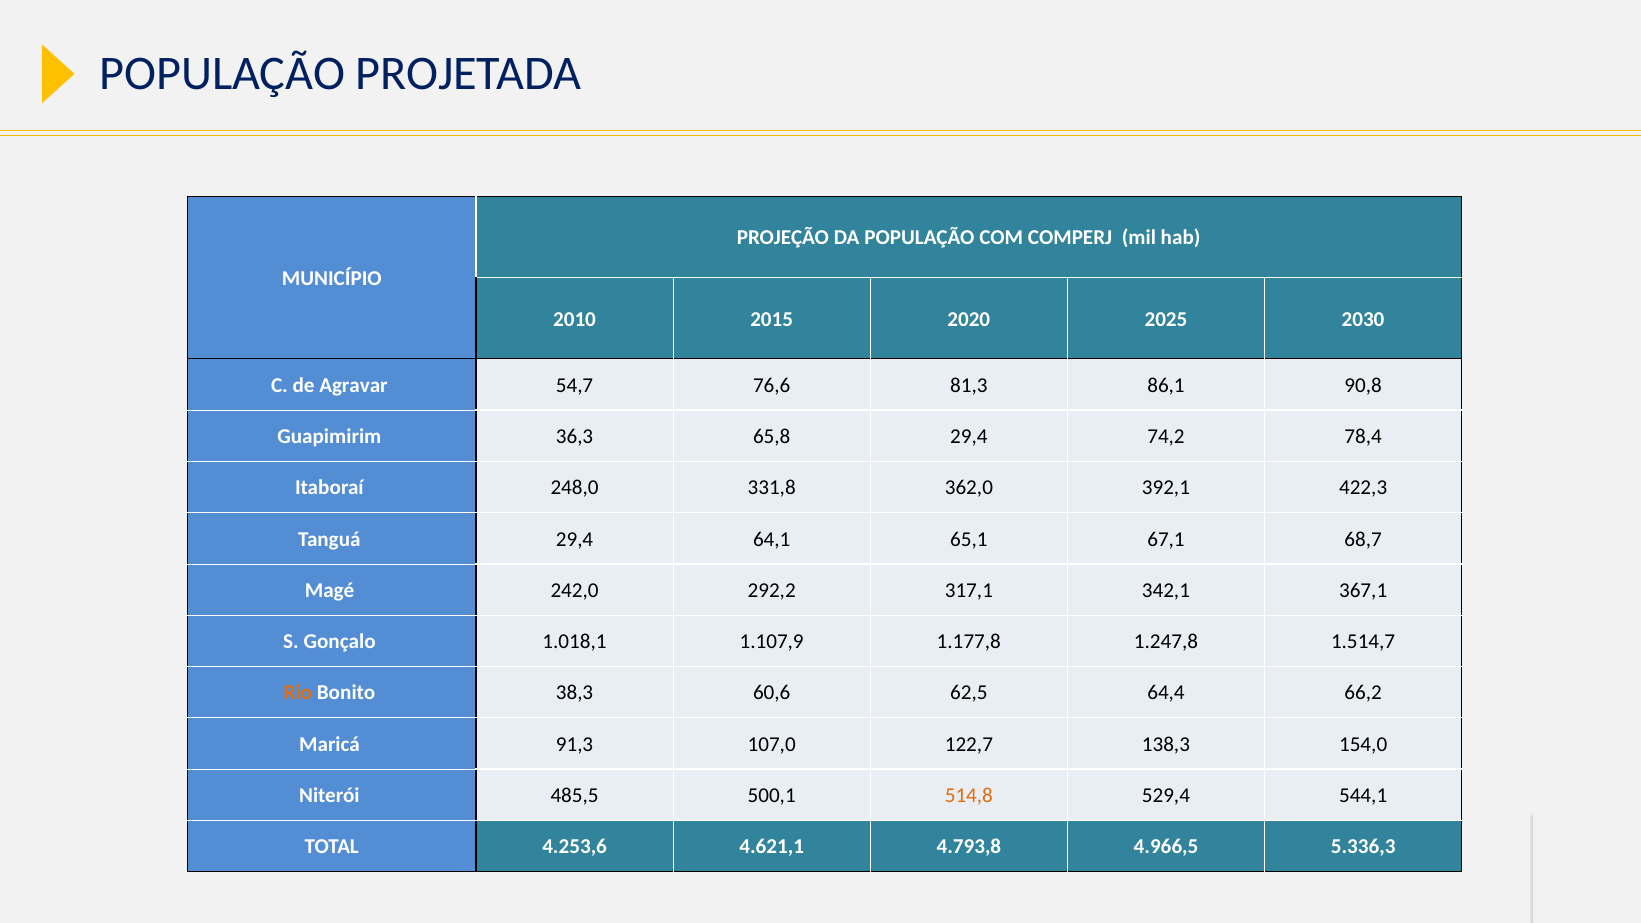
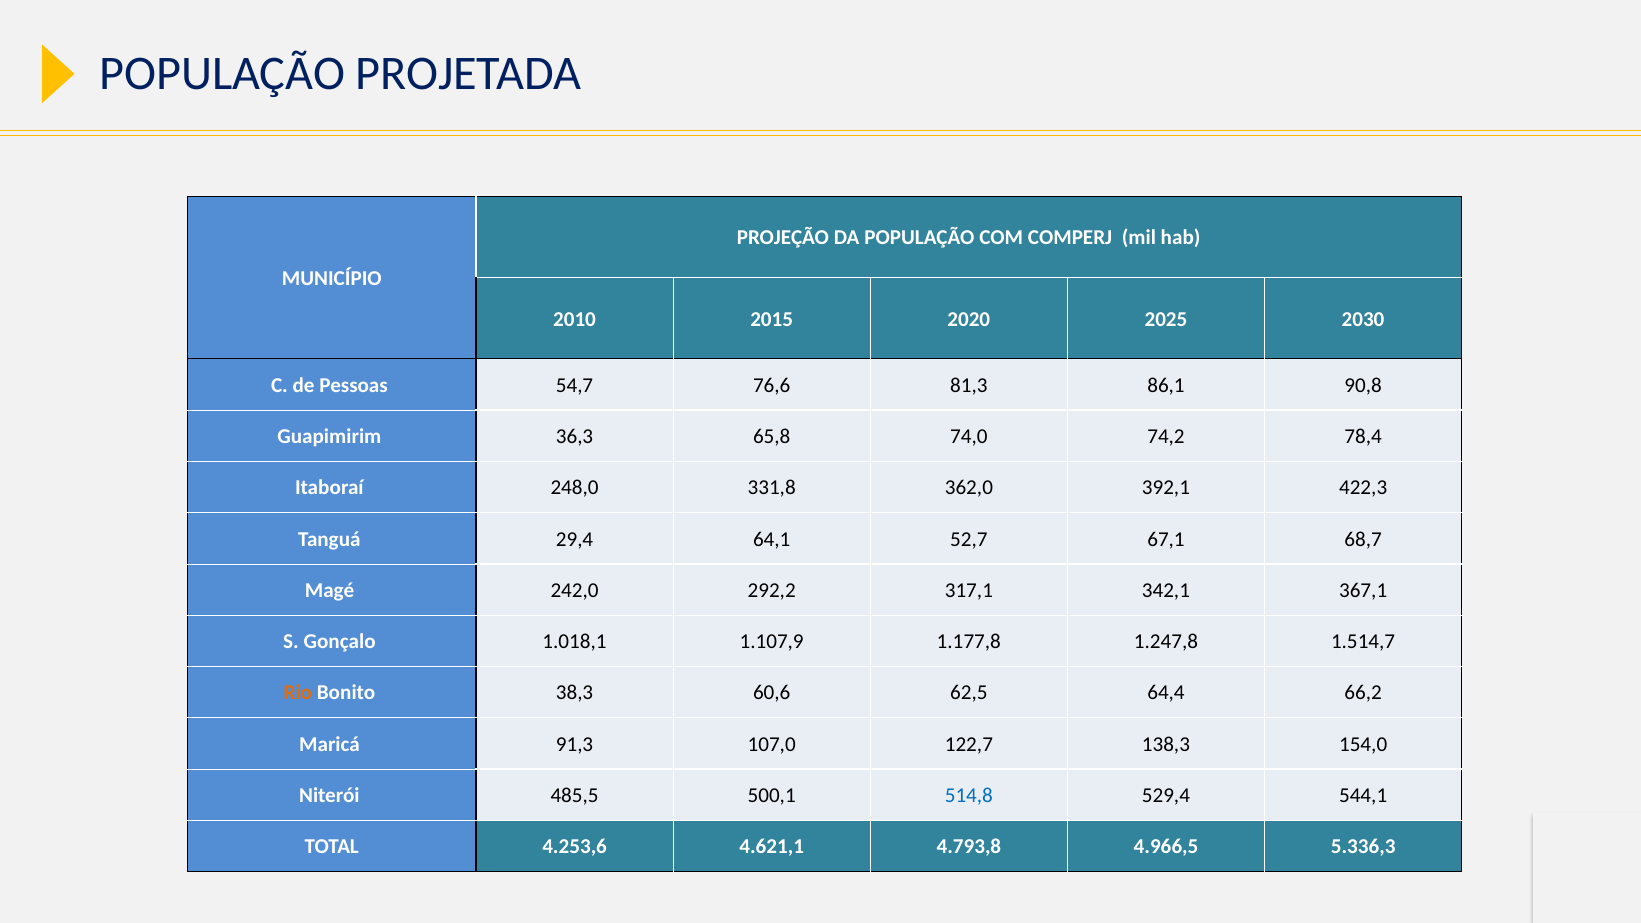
Agravar: Agravar -> Pessoas (353, 385)
65,8 29,4: 29,4 -> 74,0 (969, 437)
65,1: 65,1 -> 52,7 (969, 539)
514,8 colour: orange -> blue (969, 795)
